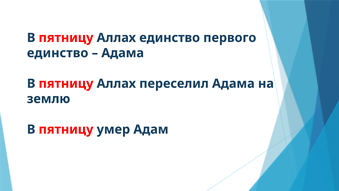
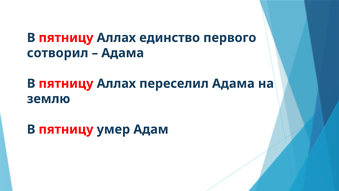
единство: единство -> сотворил (58, 53)
